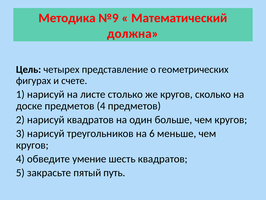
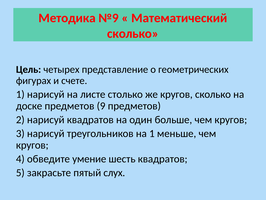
должна: должна -> сколько (133, 33)
предметов 4: 4 -> 9 (101, 106)
на 6: 6 -> 1 (152, 133)
путь: путь -> слух (114, 172)
